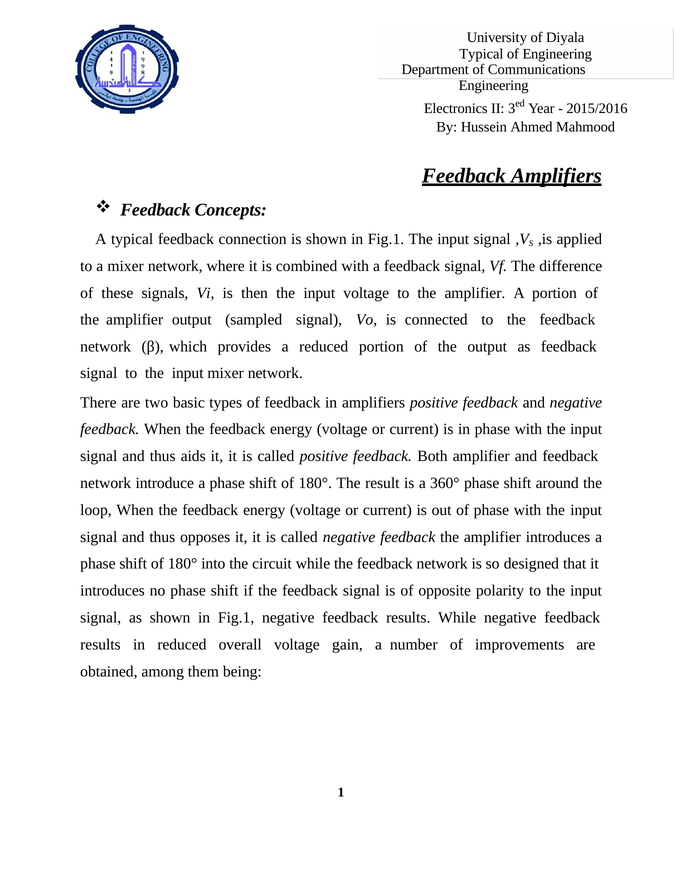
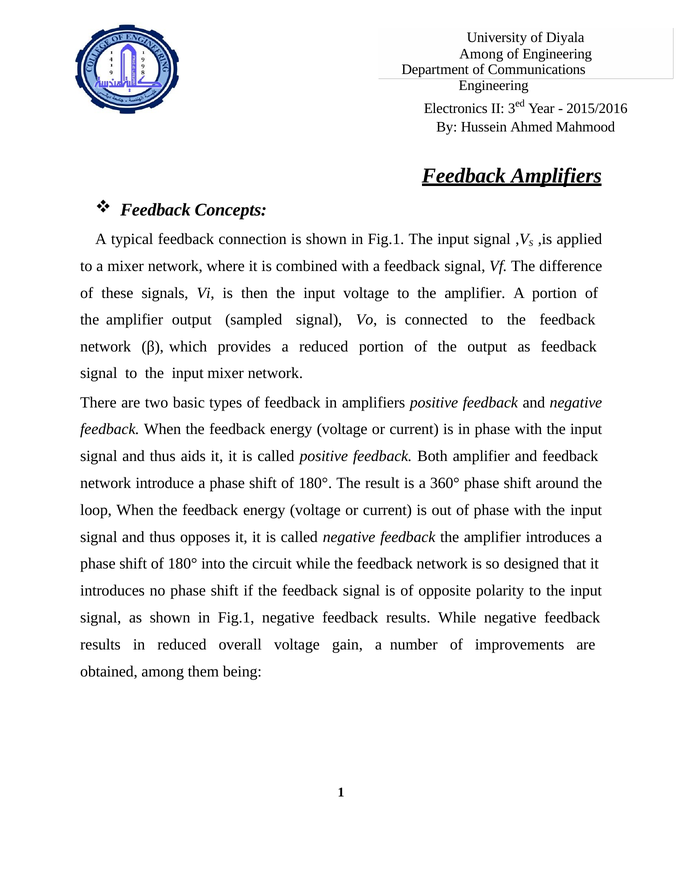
Typical: Typical -> Among (481, 54)
